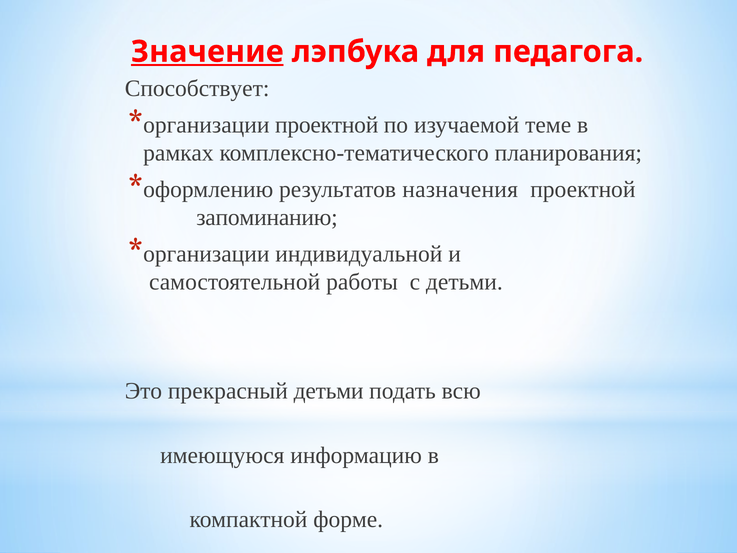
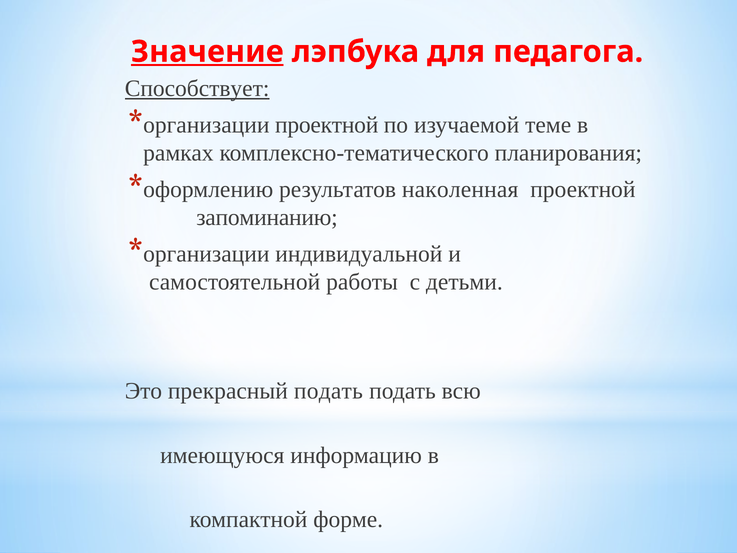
Способствует underline: none -> present (197, 89)
назначения: назначения -> наколенная (460, 189)
прекрасный детьми: детьми -> подать (328, 391)
